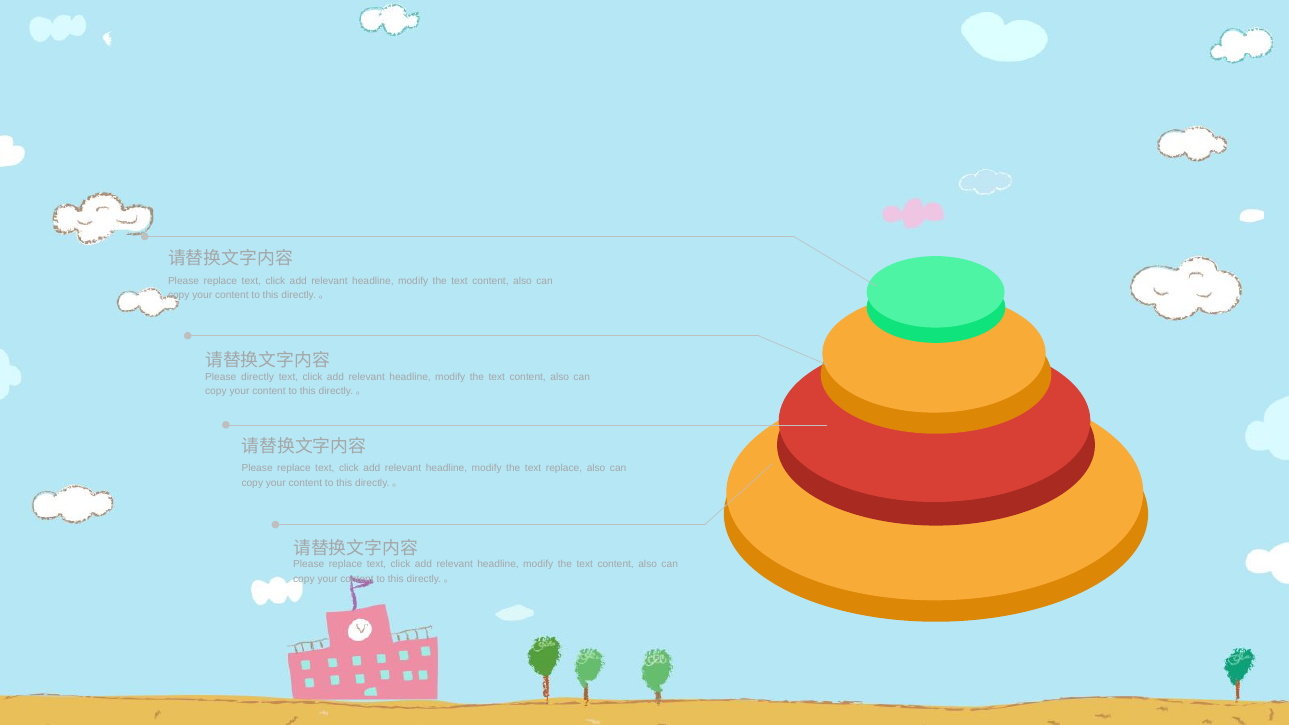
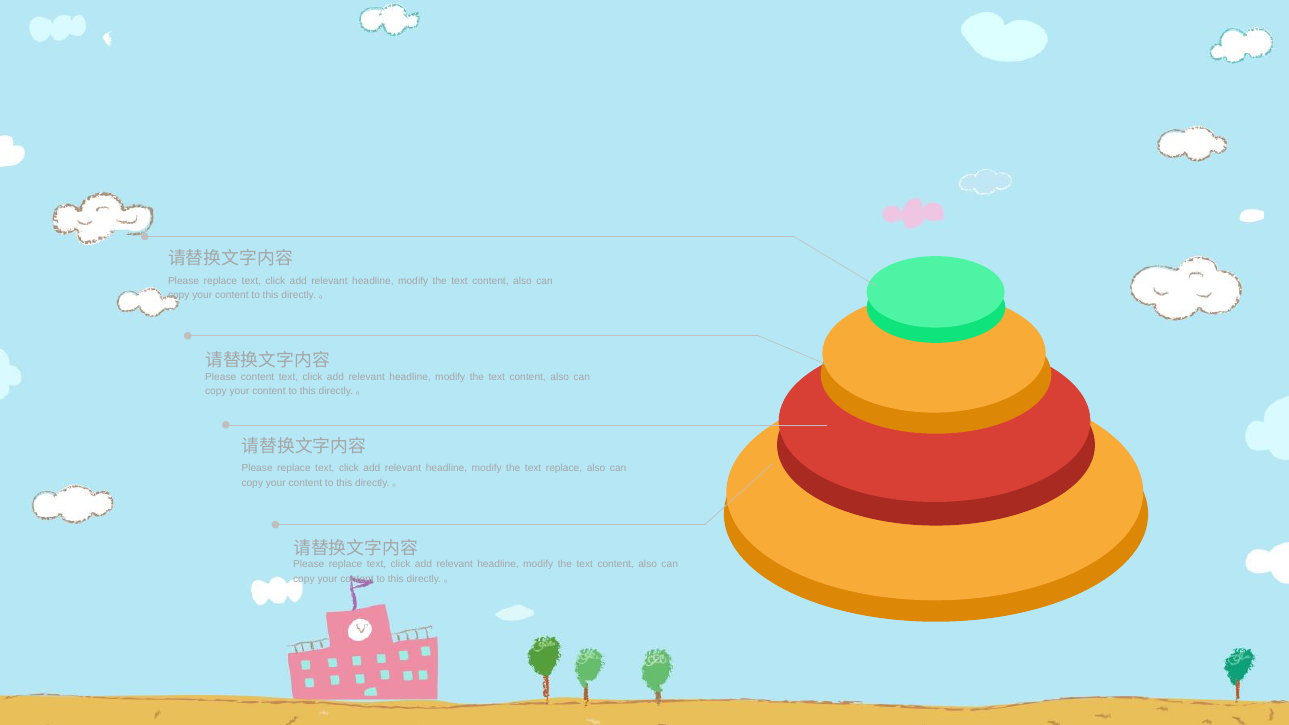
Please directly: directly -> content (258, 377)
